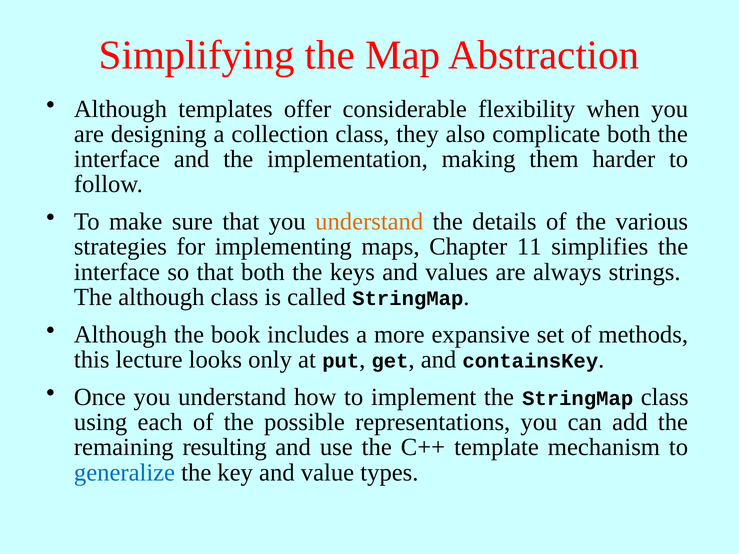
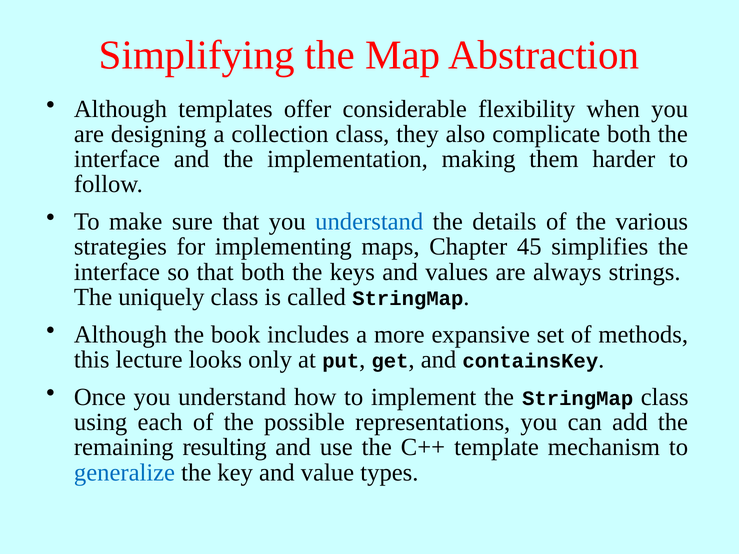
understand colour: orange -> blue (369, 222)
11: 11 -> 45 (529, 247)
The although: although -> uniquely (161, 297)
